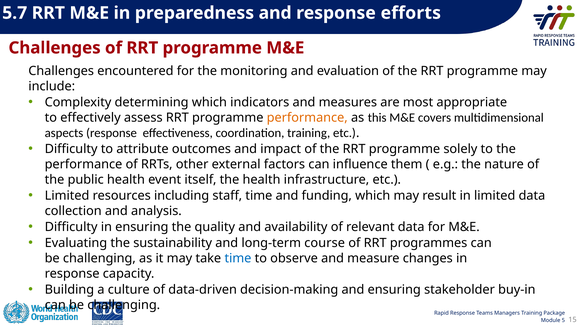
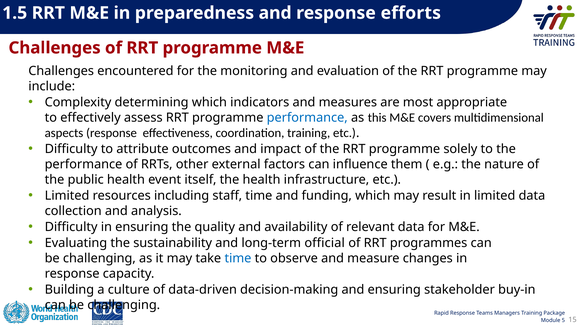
5.7: 5.7 -> 1.5 (15, 13)
performance colour: orange -> blue (307, 118)
course: course -> official (325, 243)
